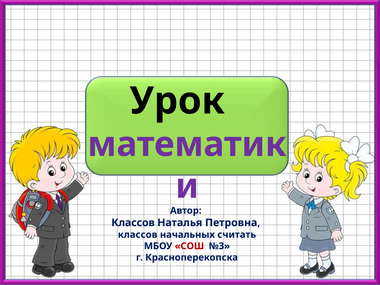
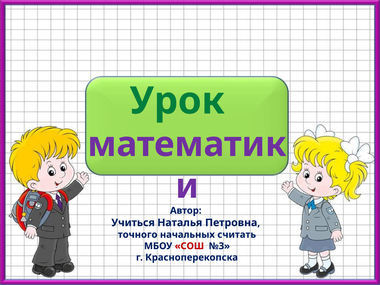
Урок colour: black -> green (177, 101)
Классов: Классов -> Учиться (133, 223)
классов: классов -> точного (138, 235)
